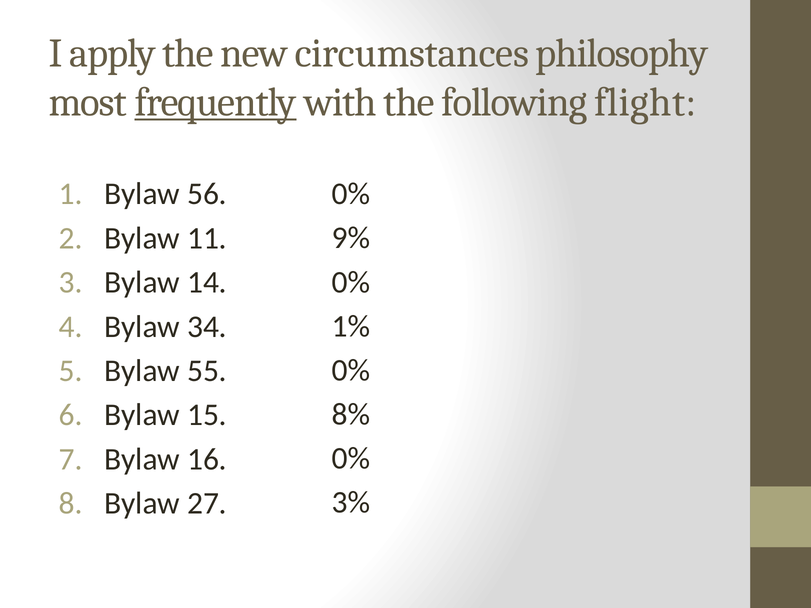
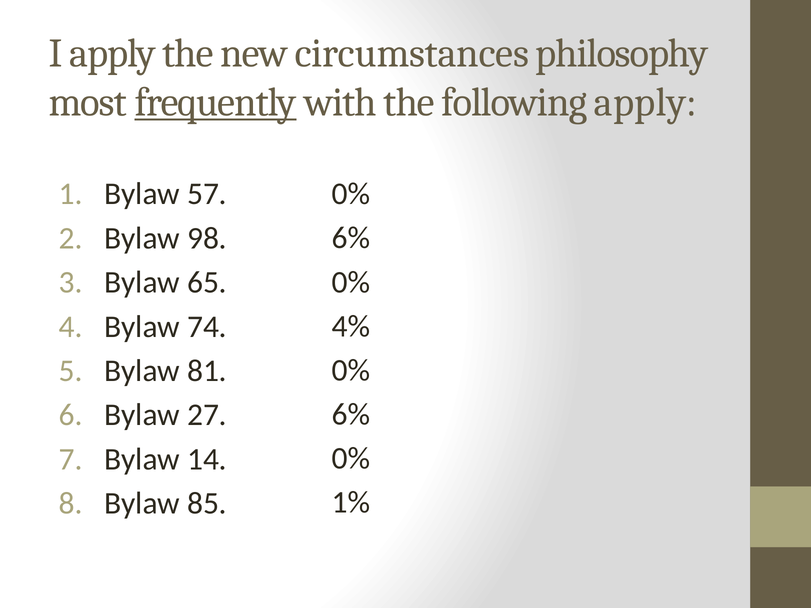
following flight: flight -> apply (646, 102)
56: 56 -> 57 (207, 194)
9%: 9% -> 6% (351, 238)
11: 11 -> 98 (207, 238)
14: 14 -> 65 (207, 283)
1%: 1% -> 4% (351, 326)
34: 34 -> 74 (207, 327)
55: 55 -> 81 (207, 371)
8%: 8% -> 6% (351, 415)
15: 15 -> 27 (207, 415)
16: 16 -> 14 (207, 459)
3%: 3% -> 1% (351, 503)
27: 27 -> 85 (207, 503)
